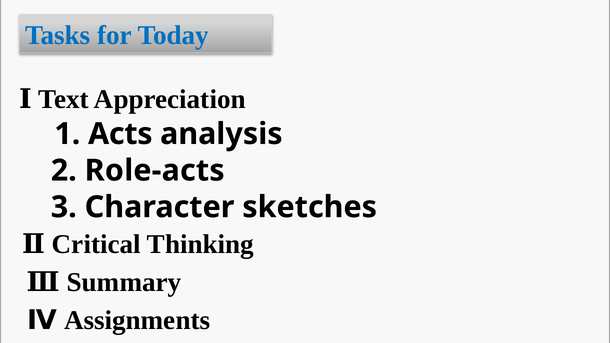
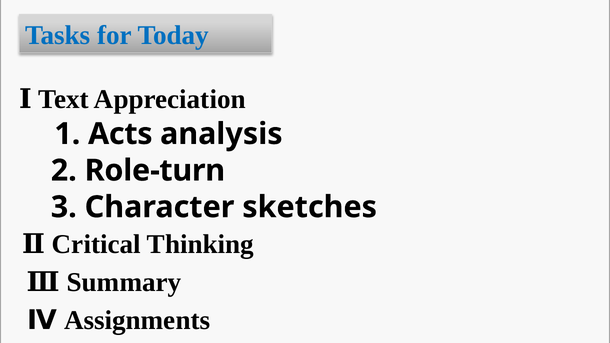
Role-acts: Role-acts -> Role-turn (155, 171)
